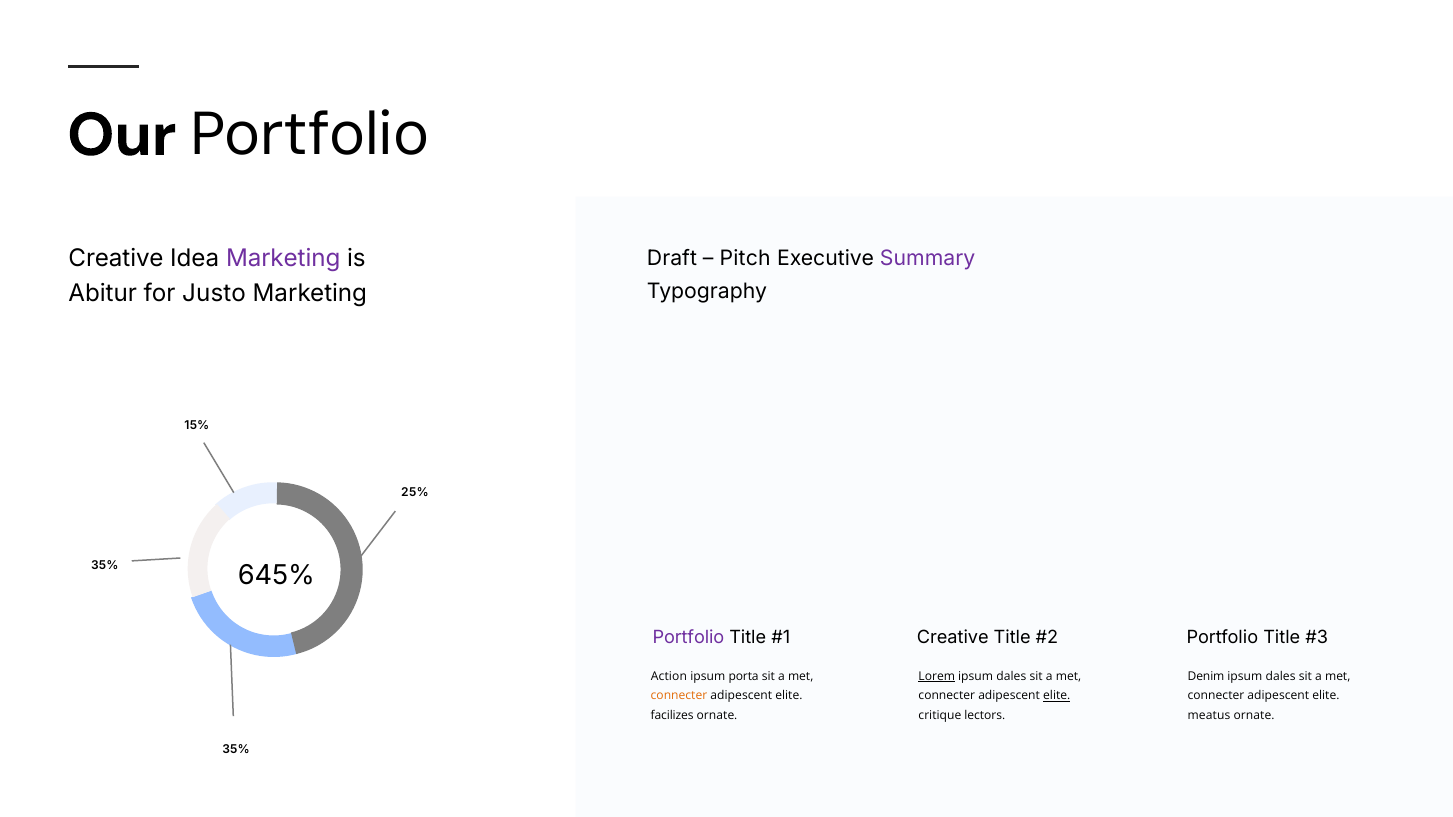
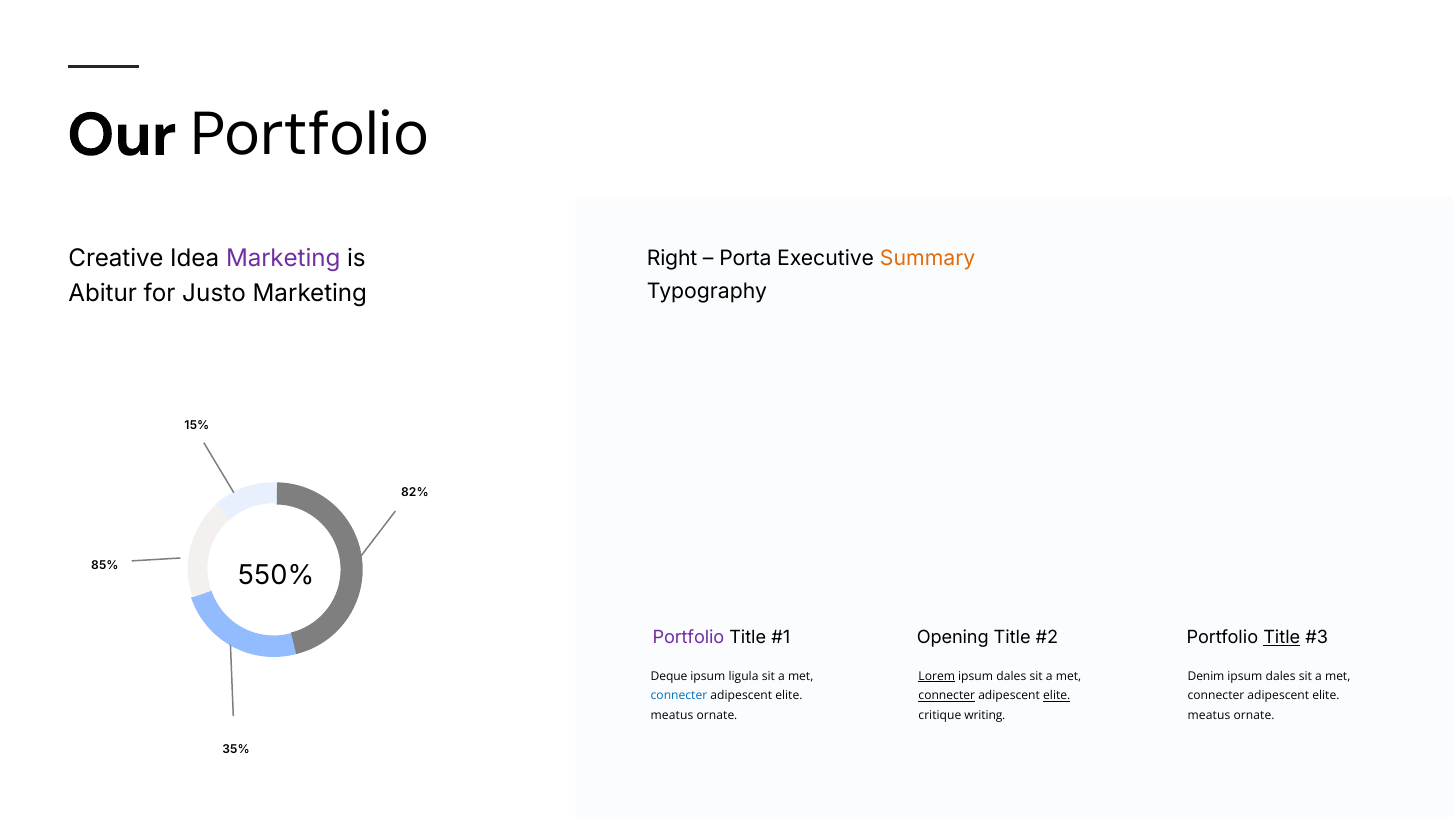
Draft: Draft -> Right (672, 259)
Pitch: Pitch -> Porta (745, 259)
Summary colour: purple -> orange (928, 259)
25%: 25% -> 82% (415, 493)
35%: 35% -> 85% (105, 565)
645%: 645% -> 550% (276, 576)
Creative: Creative -> Opening (953, 638)
Title underline: none -> present (1282, 638)
Action: Action -> Deque (669, 676)
porta: porta -> ligula (744, 676)
connecter colour: orange -> blue (679, 696)
connecter underline: none -> present (947, 696)
facilizes: facilizes -> meatus (672, 716)
lectors: lectors -> writing (985, 716)
